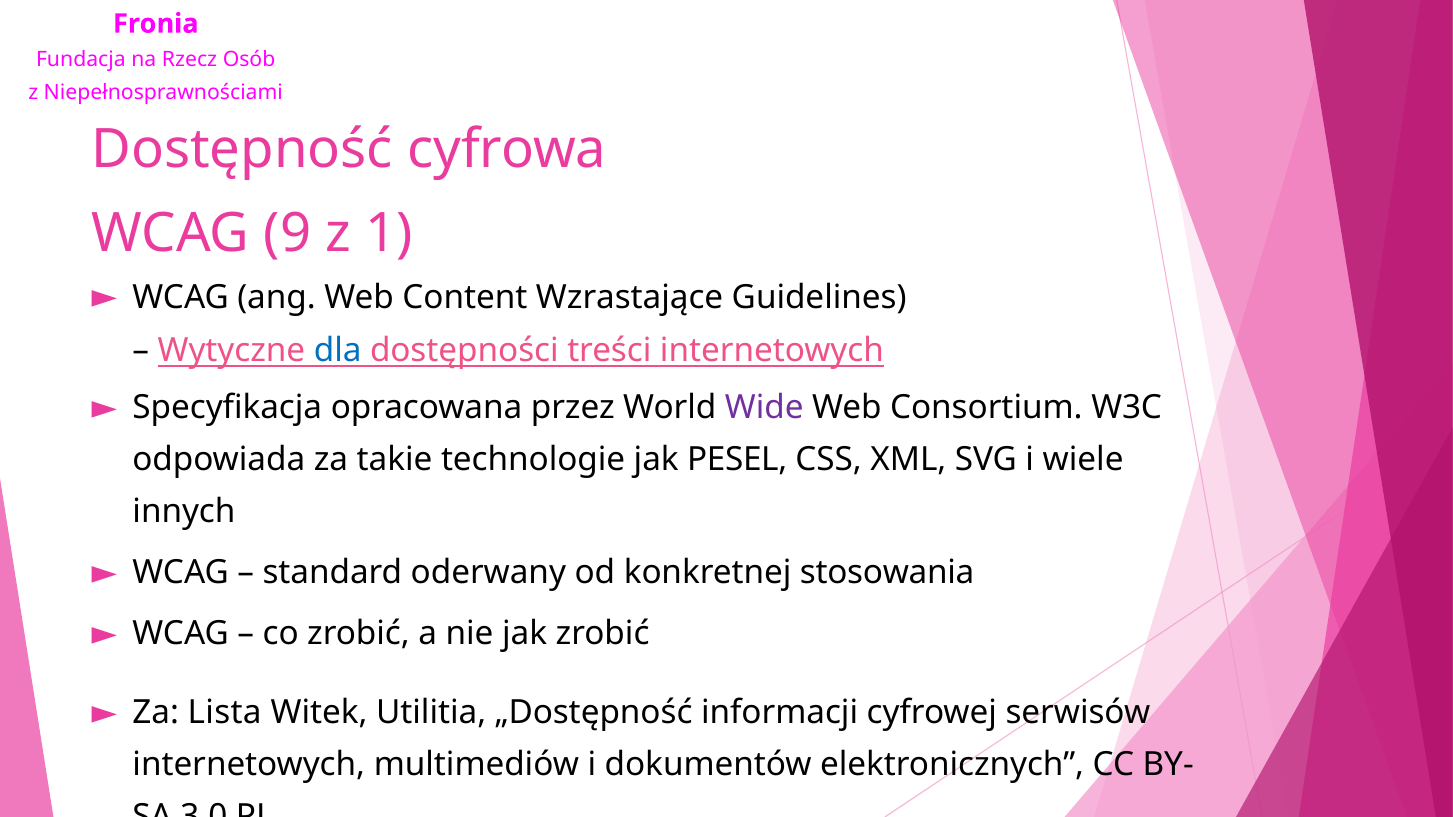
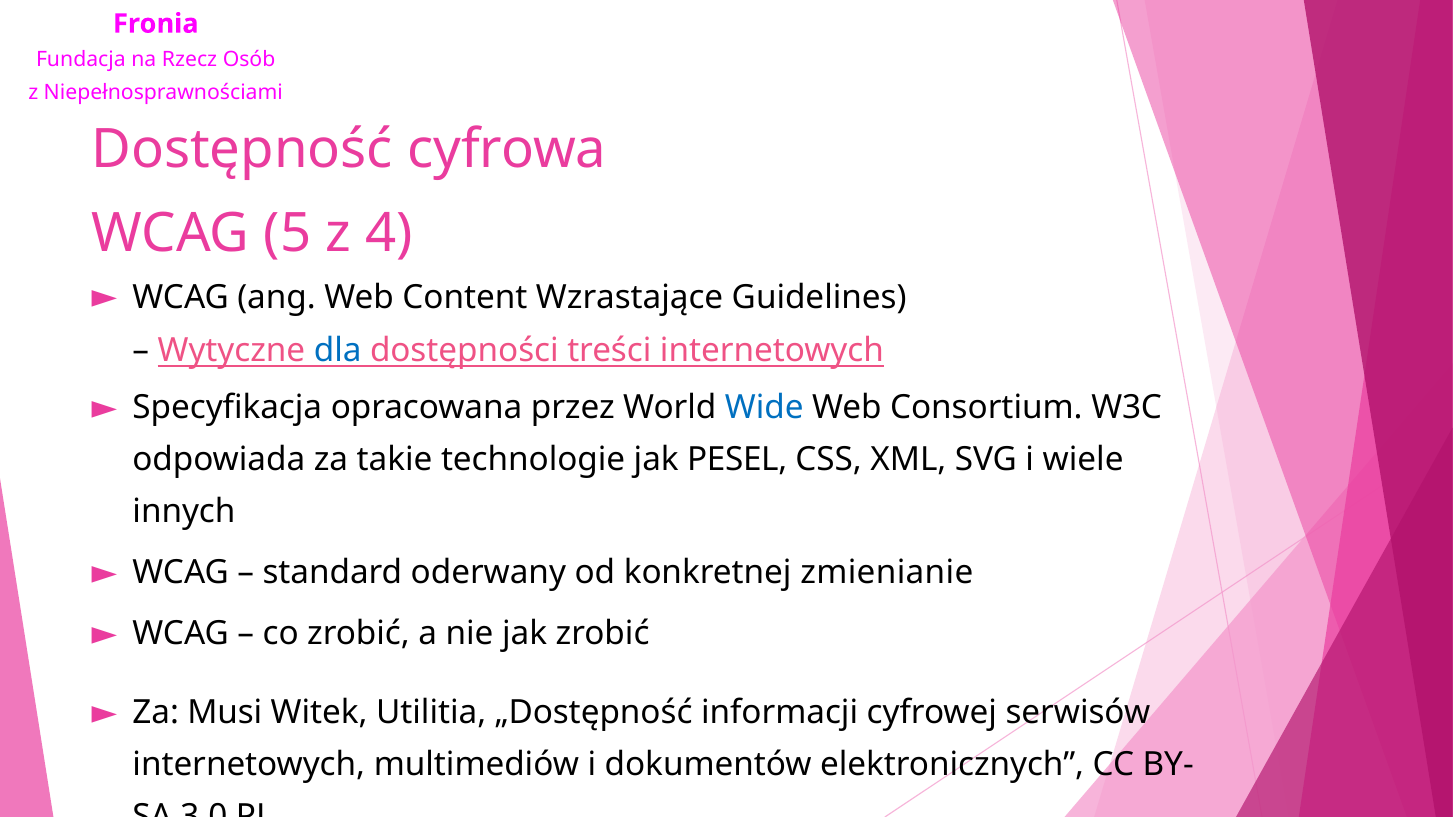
9: 9 -> 5 (287, 234)
1: 1 -> 4 (389, 234)
Wide colour: purple -> blue (764, 408)
stosowania: stosowania -> zmienianie (887, 573)
Lista: Lista -> Musi (225, 713)
